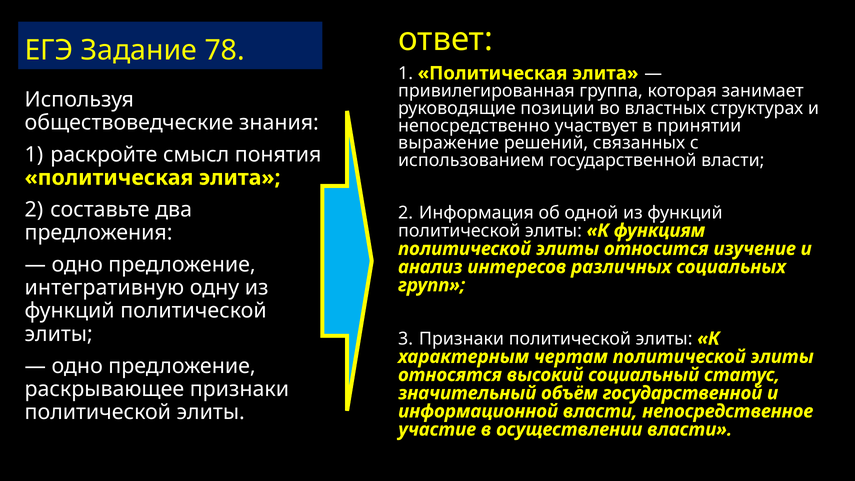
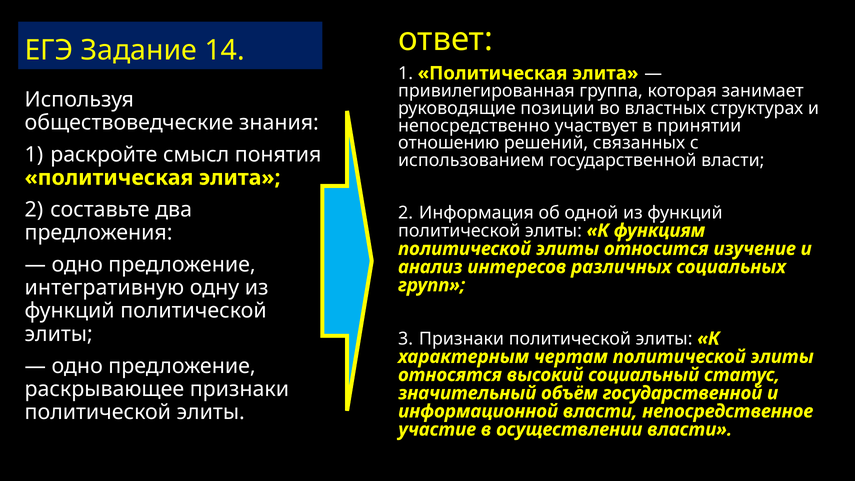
78: 78 -> 14 (225, 50)
выражение: выражение -> отношению (449, 143)
